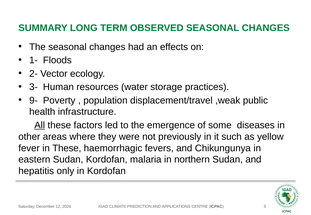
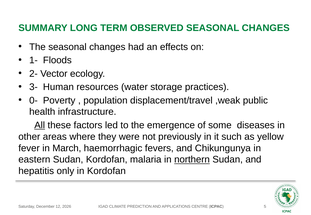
9-: 9- -> 0- (33, 100)
in These: These -> March (67, 148)
northern underline: none -> present (192, 160)
